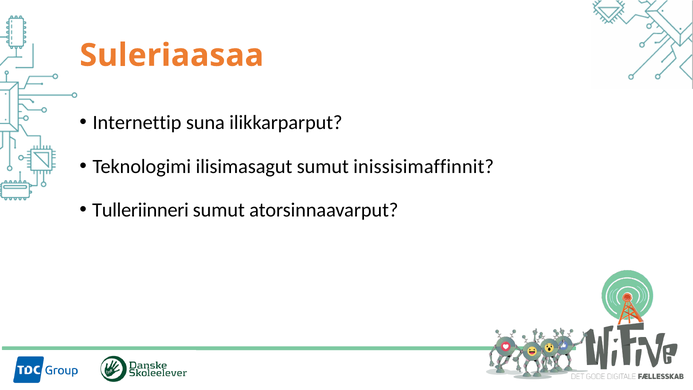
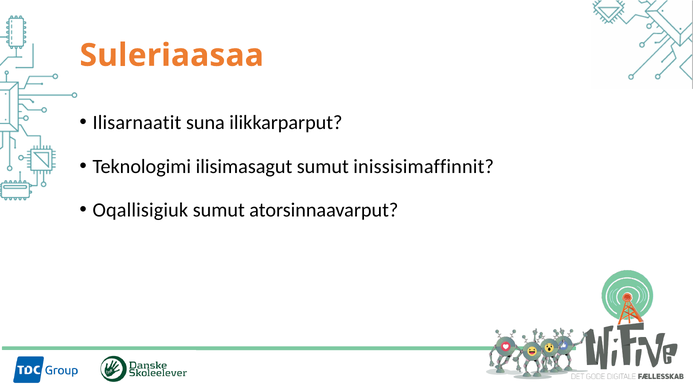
Internettip: Internettip -> Ilisarnaatit (137, 123)
Tulleriinneri: Tulleriinneri -> Oqallisigiuk (140, 210)
